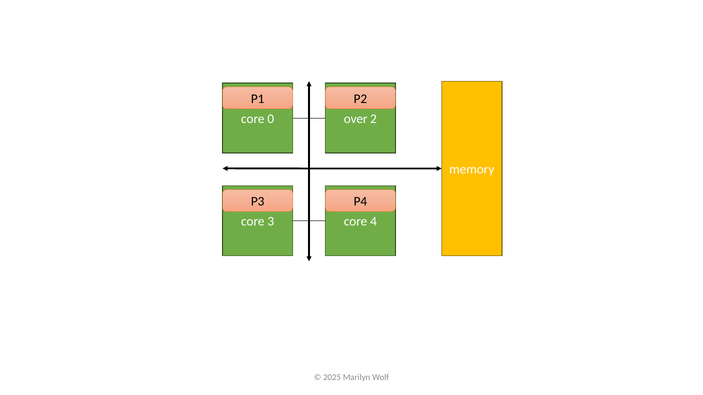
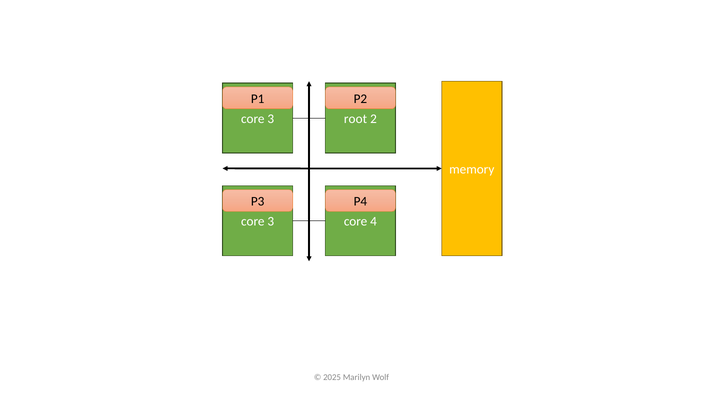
0: 0 -> 3 (271, 119)
over: over -> root (356, 119)
